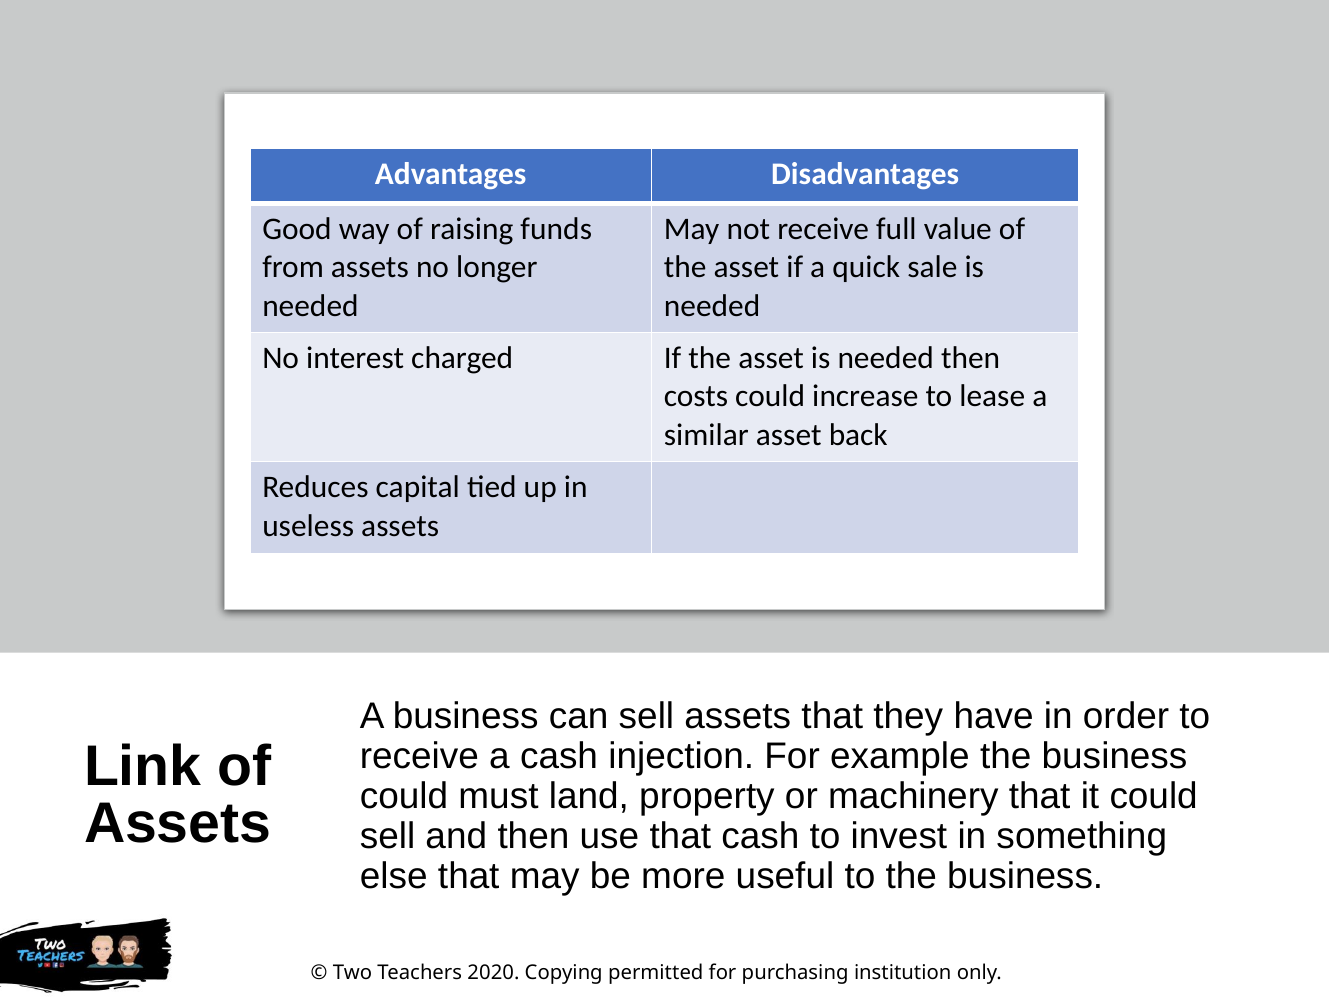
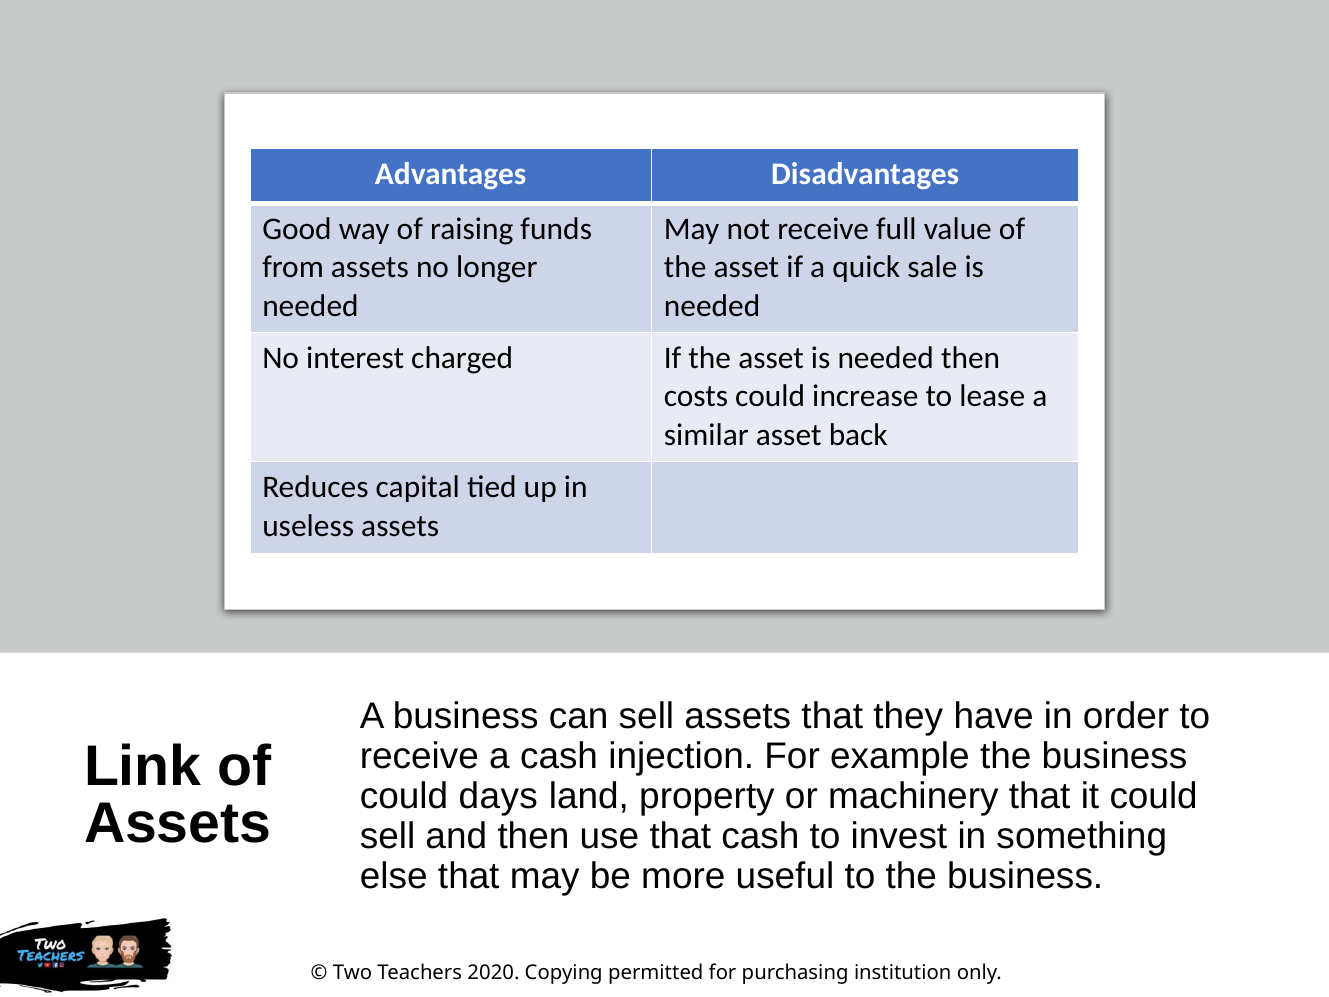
must: must -> days (498, 796)
